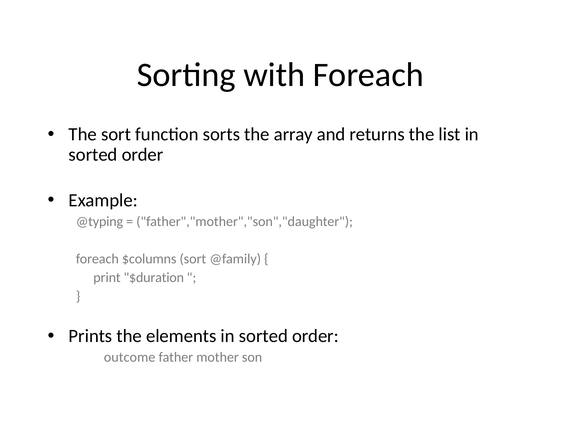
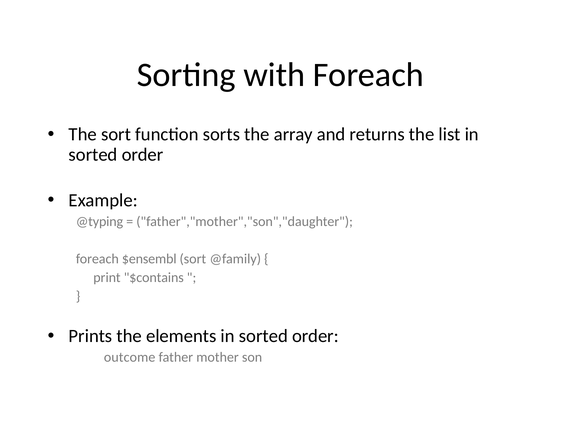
$columns: $columns -> $ensembl (149, 259)
$duration: $duration -> $contains (154, 277)
